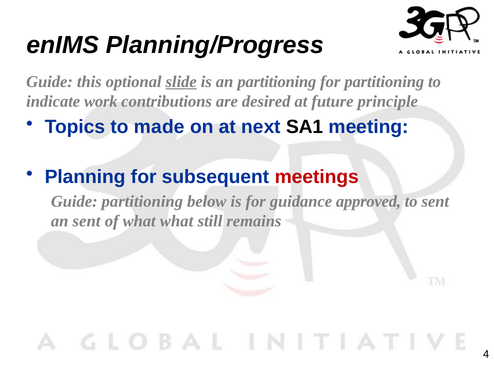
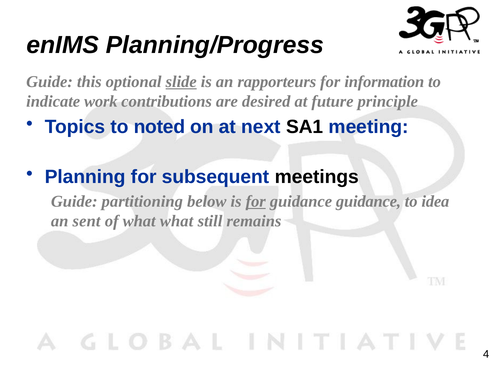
an partitioning: partitioning -> rapporteurs (277, 82)
for partitioning: partitioning -> information (384, 82)
made: made -> noted (159, 127)
meetings colour: red -> black (317, 177)
for underline: none -> present (256, 202)
guidance approved: approved -> guidance (368, 202)
to sent: sent -> idea (435, 202)
